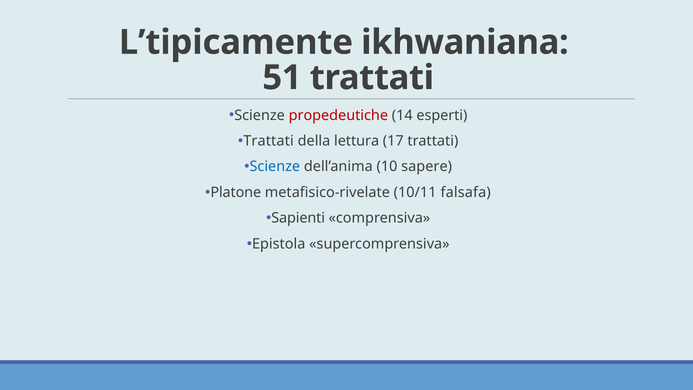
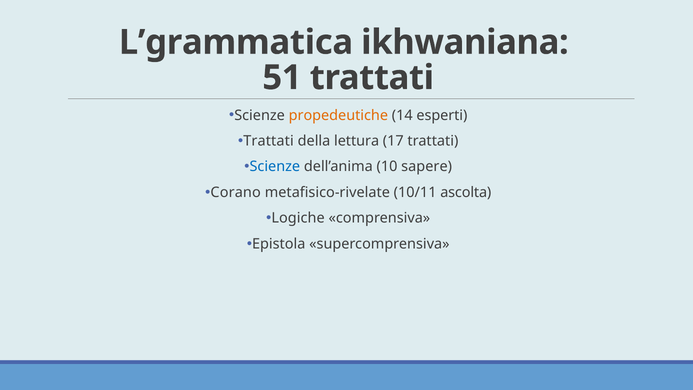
L’tipicamente: L’tipicamente -> L’grammatica (236, 42)
propedeutiche colour: red -> orange (338, 115)
Platone: Platone -> Corano (236, 192)
falsafa: falsafa -> ascolta (466, 192)
Sapienti: Sapienti -> Logiche (298, 218)
